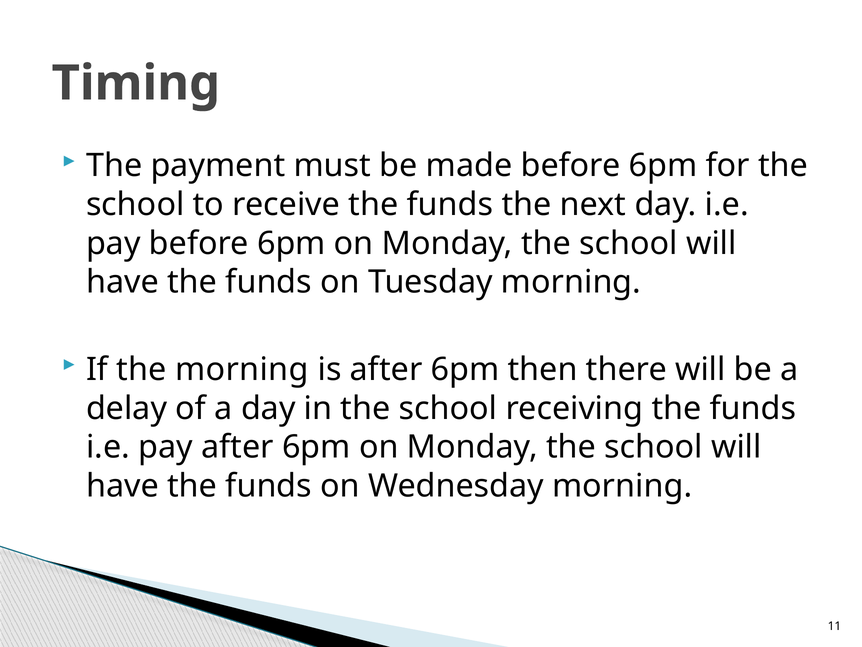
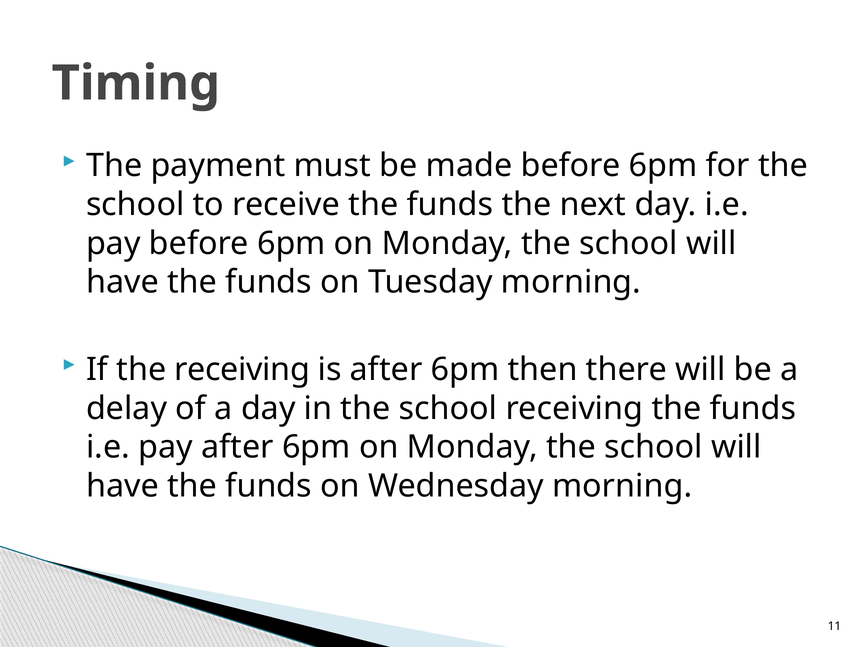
the morning: morning -> receiving (242, 369)
